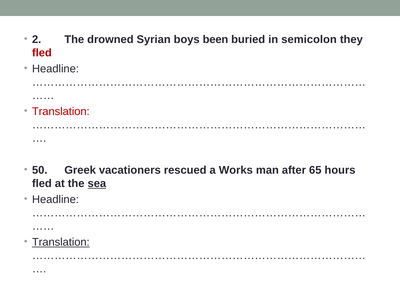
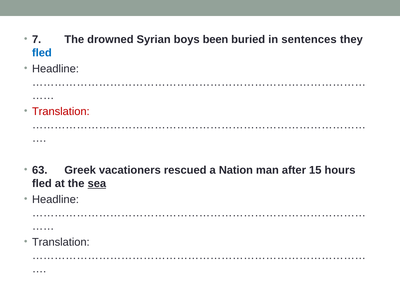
2: 2 -> 7 (37, 39)
semicolon: semicolon -> sentences (309, 39)
fled colour: red -> blue (42, 53)
50: 50 -> 63 (40, 170)
Works: Works -> Nation (236, 170)
65: 65 -> 15 (315, 170)
Translation underline: present -> none (61, 242)
